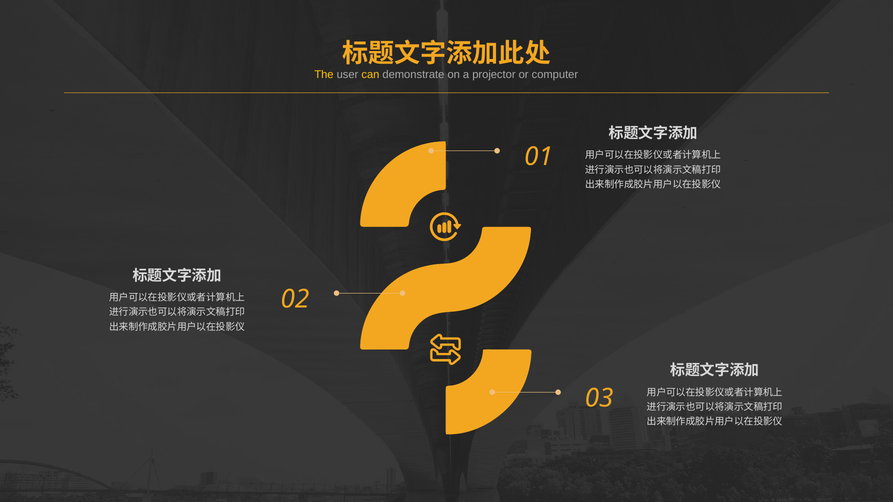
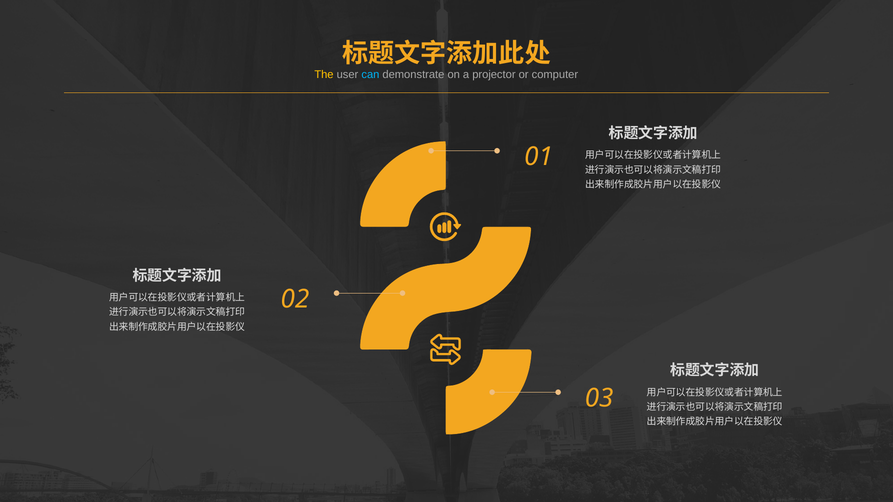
can colour: yellow -> light blue (370, 75)
